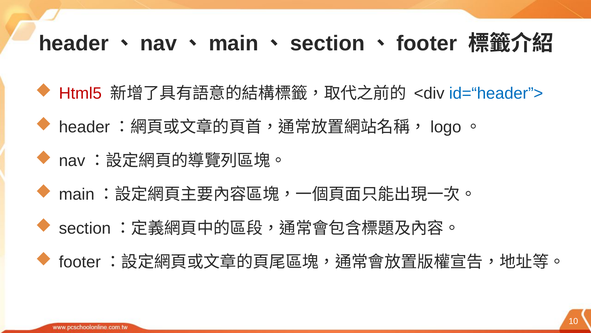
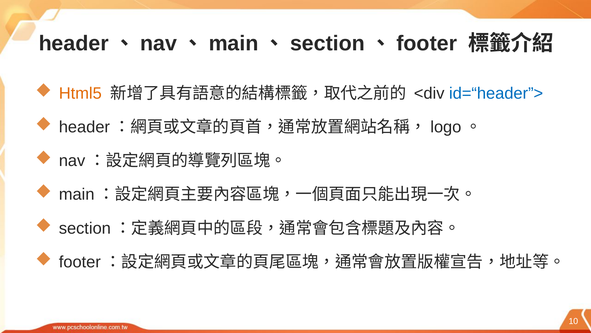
Html5 colour: red -> orange (80, 93)
